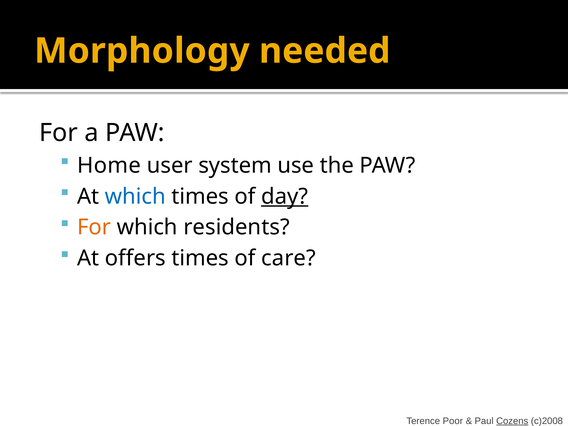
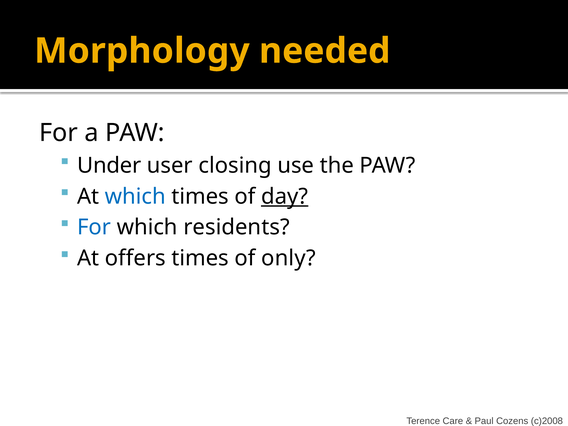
Home: Home -> Under (109, 165)
system: system -> closing (235, 165)
For colour: orange -> blue (94, 227)
care: care -> only (288, 258)
Poor: Poor -> Care (453, 421)
Cozens underline: present -> none (512, 421)
